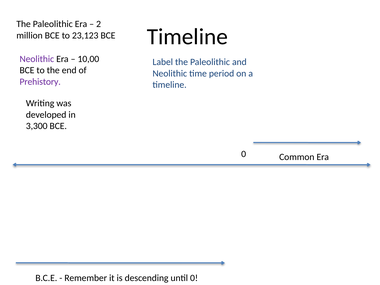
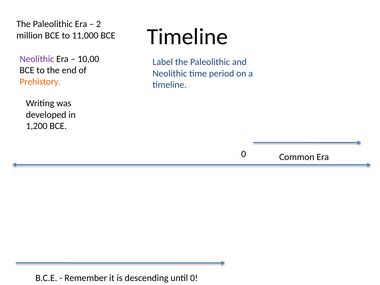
23,123: 23,123 -> 11,000 (85, 35)
Prehistory colour: purple -> orange (40, 82)
3,300: 3,300 -> 1,200 (37, 126)
